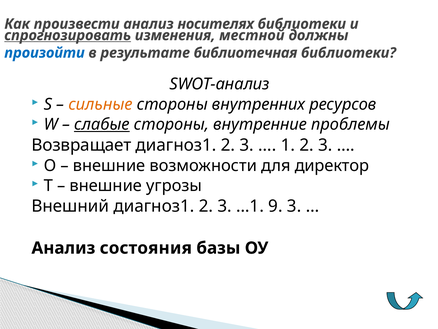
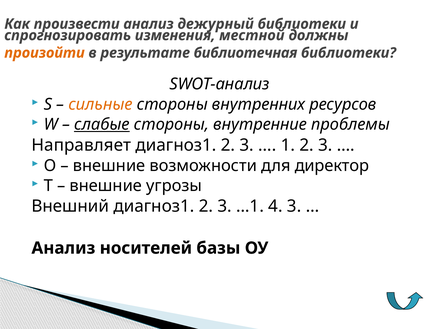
носителях: носителях -> дежурный (216, 24)
спрогнозировать underline: present -> none (68, 35)
произойти colour: blue -> orange (45, 53)
Возвращает: Возвращает -> Направляет (81, 145)
9: 9 -> 4 (275, 206)
состояния: состояния -> носителей (146, 248)
